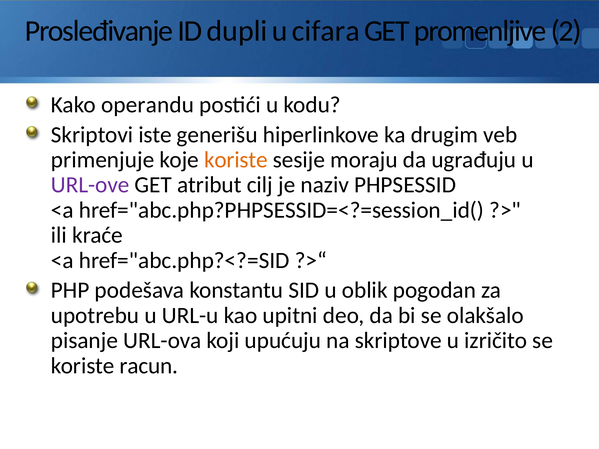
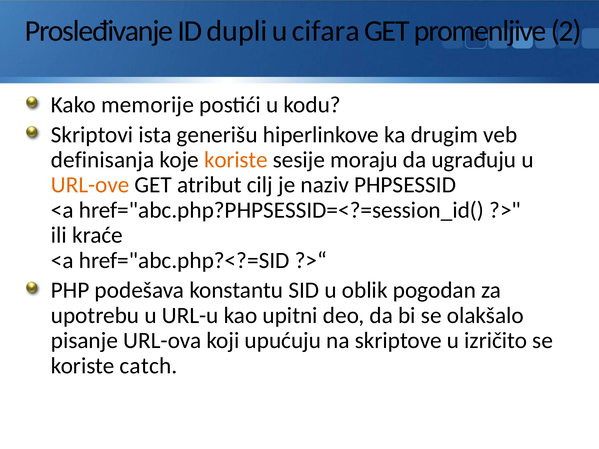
operandu: operandu -> memorije (147, 105)
iste: iste -> ista (155, 135)
primenjuje: primenjuje -> definisanja (103, 160)
URL-ove colour: purple -> orange (90, 185)
racun: racun -> catch (149, 366)
